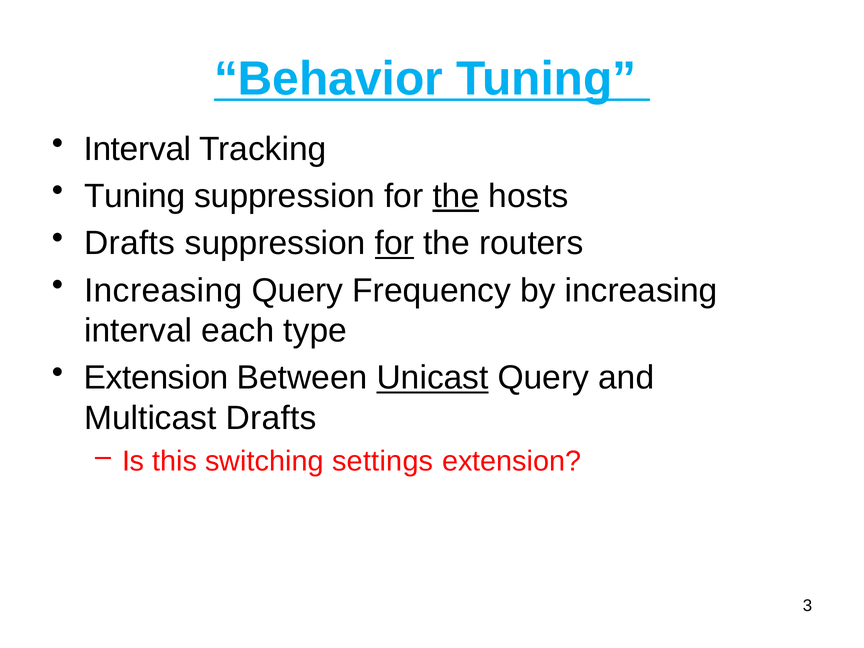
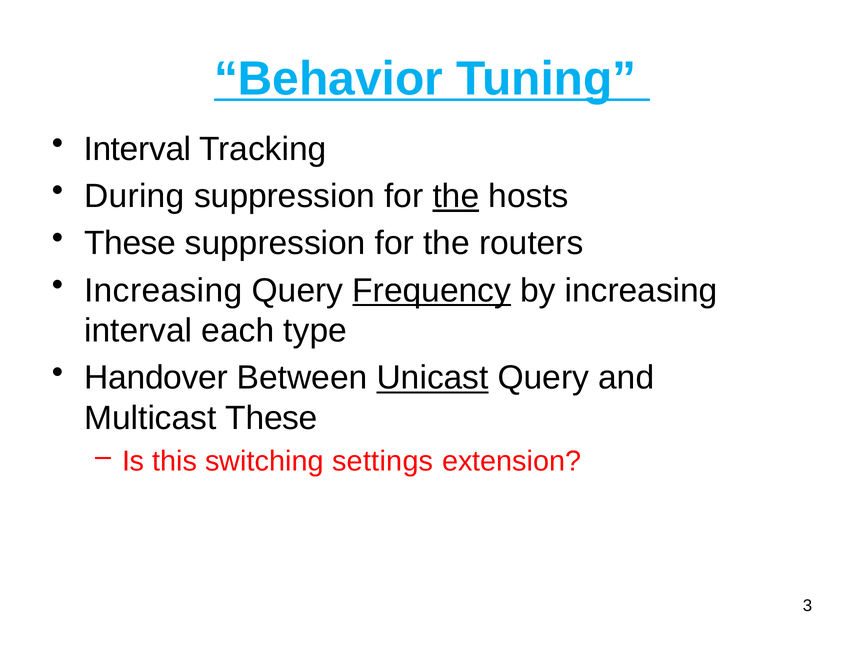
Tuning: Tuning -> During (134, 196)
Drafts: Drafts -> These (130, 243)
for underline: present -> none (394, 243)
Frequency underline: none -> present (432, 290)
Extension: Extension -> Handover (156, 378)
Multicast Drafts: Drafts -> These (271, 418)
